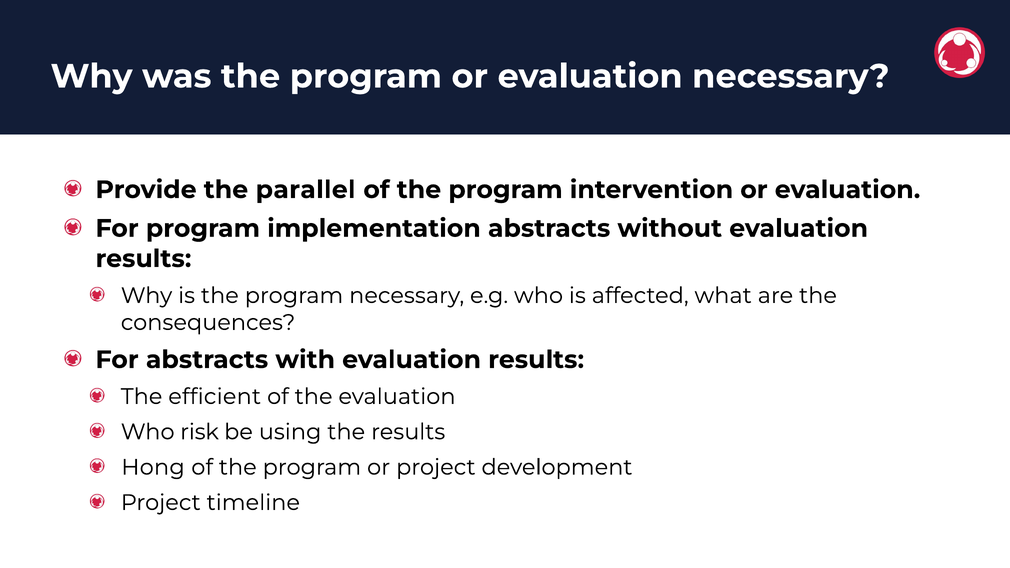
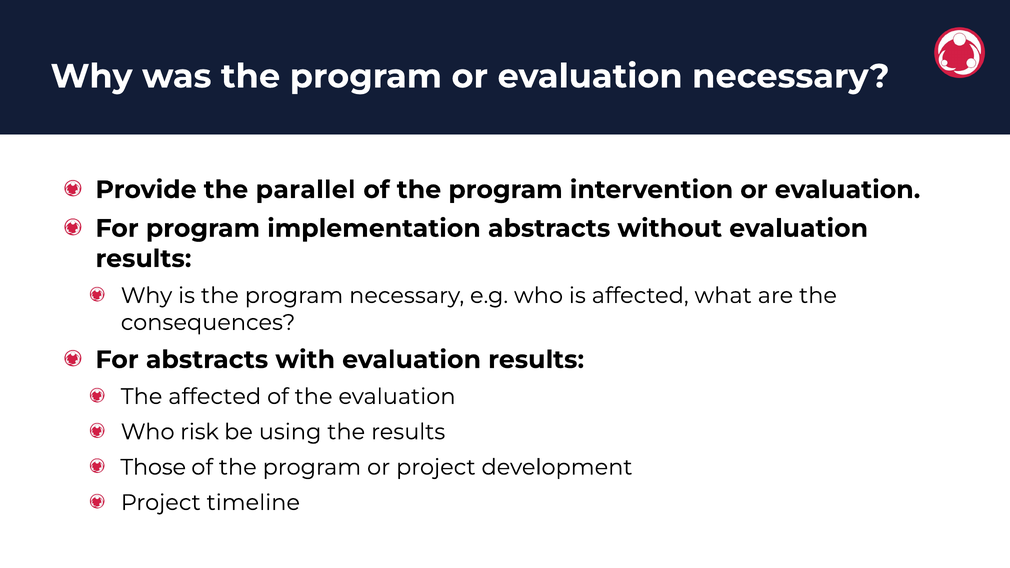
The efficient: efficient -> affected (215, 397)
Hong: Hong -> Those (153, 467)
